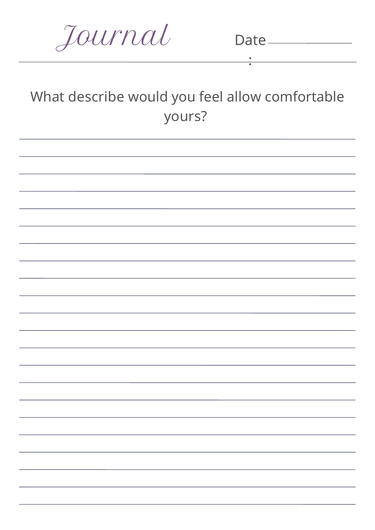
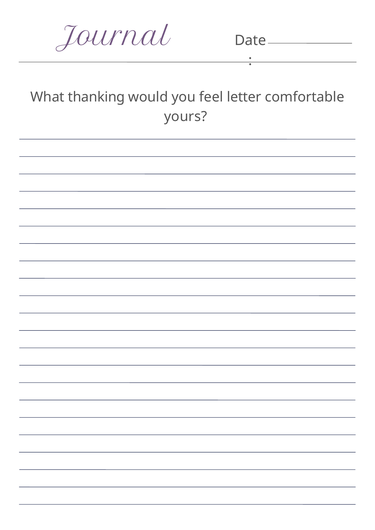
describe: describe -> thanking (96, 97)
allow: allow -> letter (244, 97)
